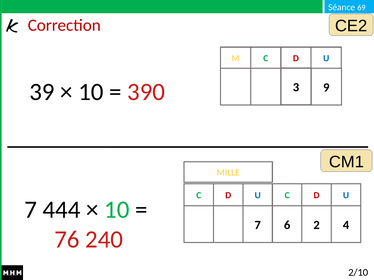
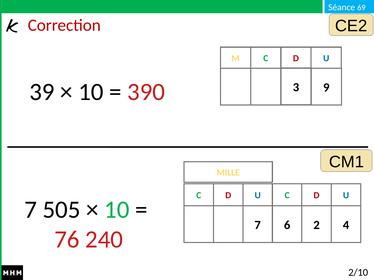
444: 444 -> 505 (61, 210)
